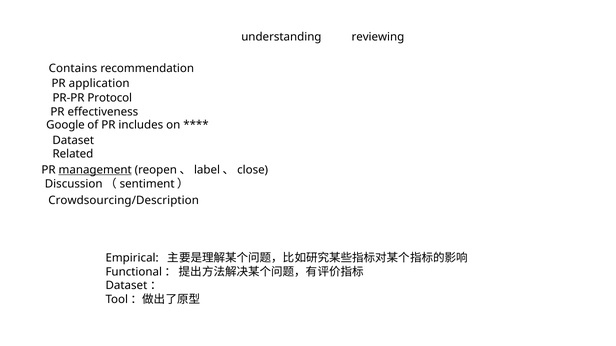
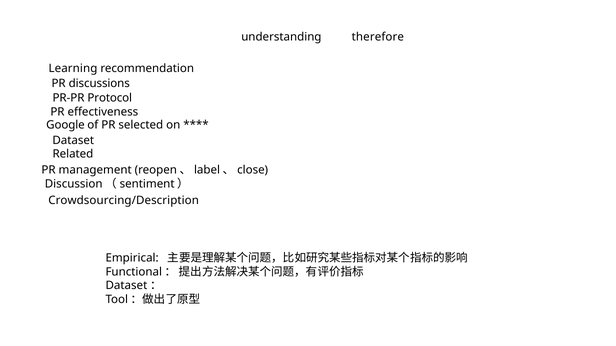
reviewing: reviewing -> therefore (378, 37)
Contains: Contains -> Learning (73, 69)
application: application -> discussions (99, 84)
includes: includes -> selected (141, 125)
management underline: present -> none (95, 170)
